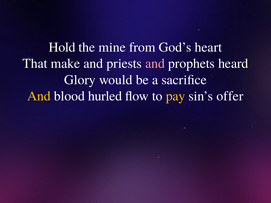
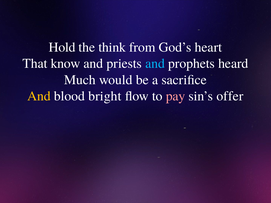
mine: mine -> think (112, 47)
make: make -> know (66, 64)
and colour: pink -> light blue (155, 64)
Glory: Glory -> Much (80, 80)
hurled: hurled -> bright (105, 96)
pay colour: yellow -> pink (176, 96)
